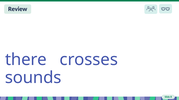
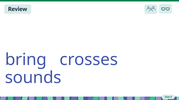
there: there -> bring (26, 60)
